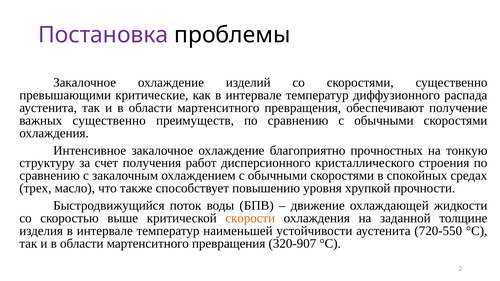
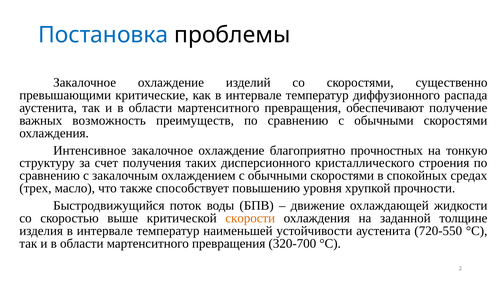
Постановка colour: purple -> blue (103, 35)
важных существенно: существенно -> возможность (109, 121)
работ: работ -> таких (201, 163)
320-907: 320-907 -> 320-700 (292, 244)
